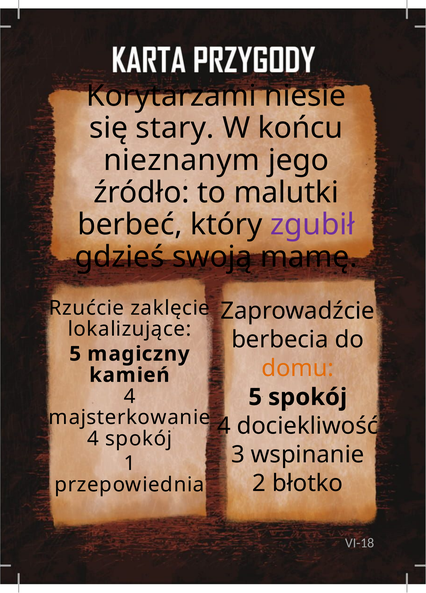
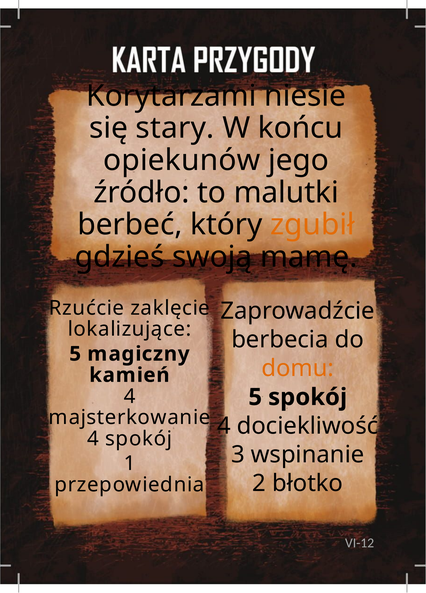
nieznanym: nieznanym -> opiekunów (182, 160)
zgubił colour: purple -> orange (313, 225)
VI-18: VI-18 -> VI-12 (360, 543)
